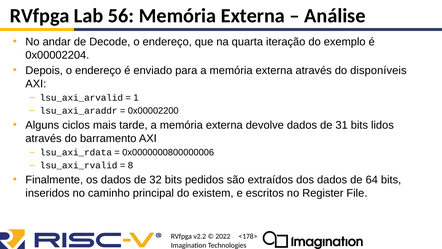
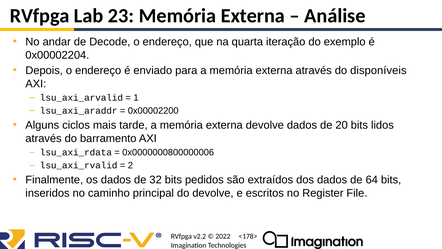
56: 56 -> 23 (121, 16)
31: 31 -> 20 (342, 125)
8: 8 -> 2 (130, 165)
do existem: existem -> devolve (213, 193)
